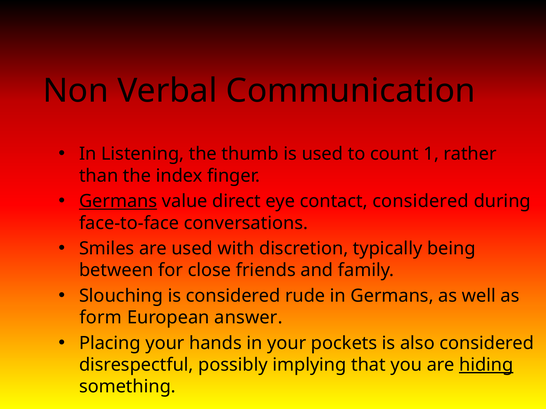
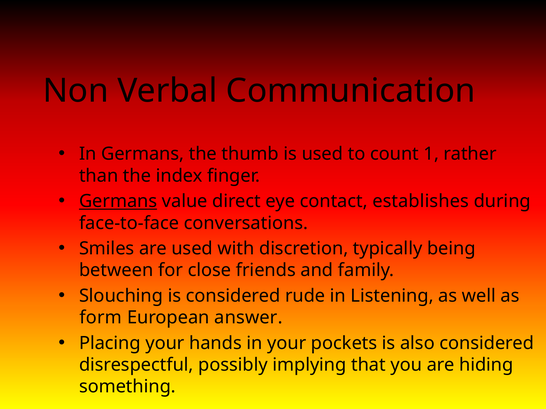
In Listening: Listening -> Germans (143, 154)
contact considered: considered -> establishes (421, 201)
in Germans: Germans -> Listening (392, 296)
hiding underline: present -> none (486, 365)
